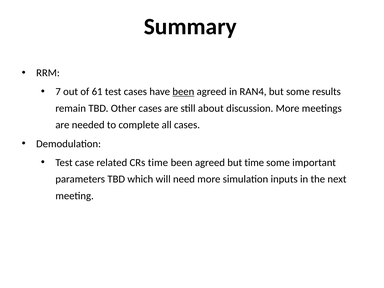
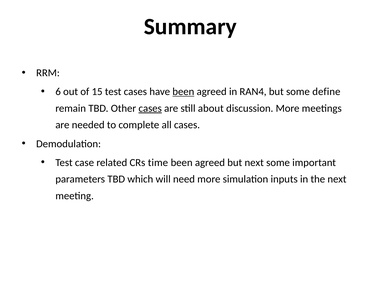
7: 7 -> 6 (58, 92)
61: 61 -> 15 (97, 92)
results: results -> define (326, 92)
cases underline: none -> present (150, 108)
but time: time -> next (254, 163)
